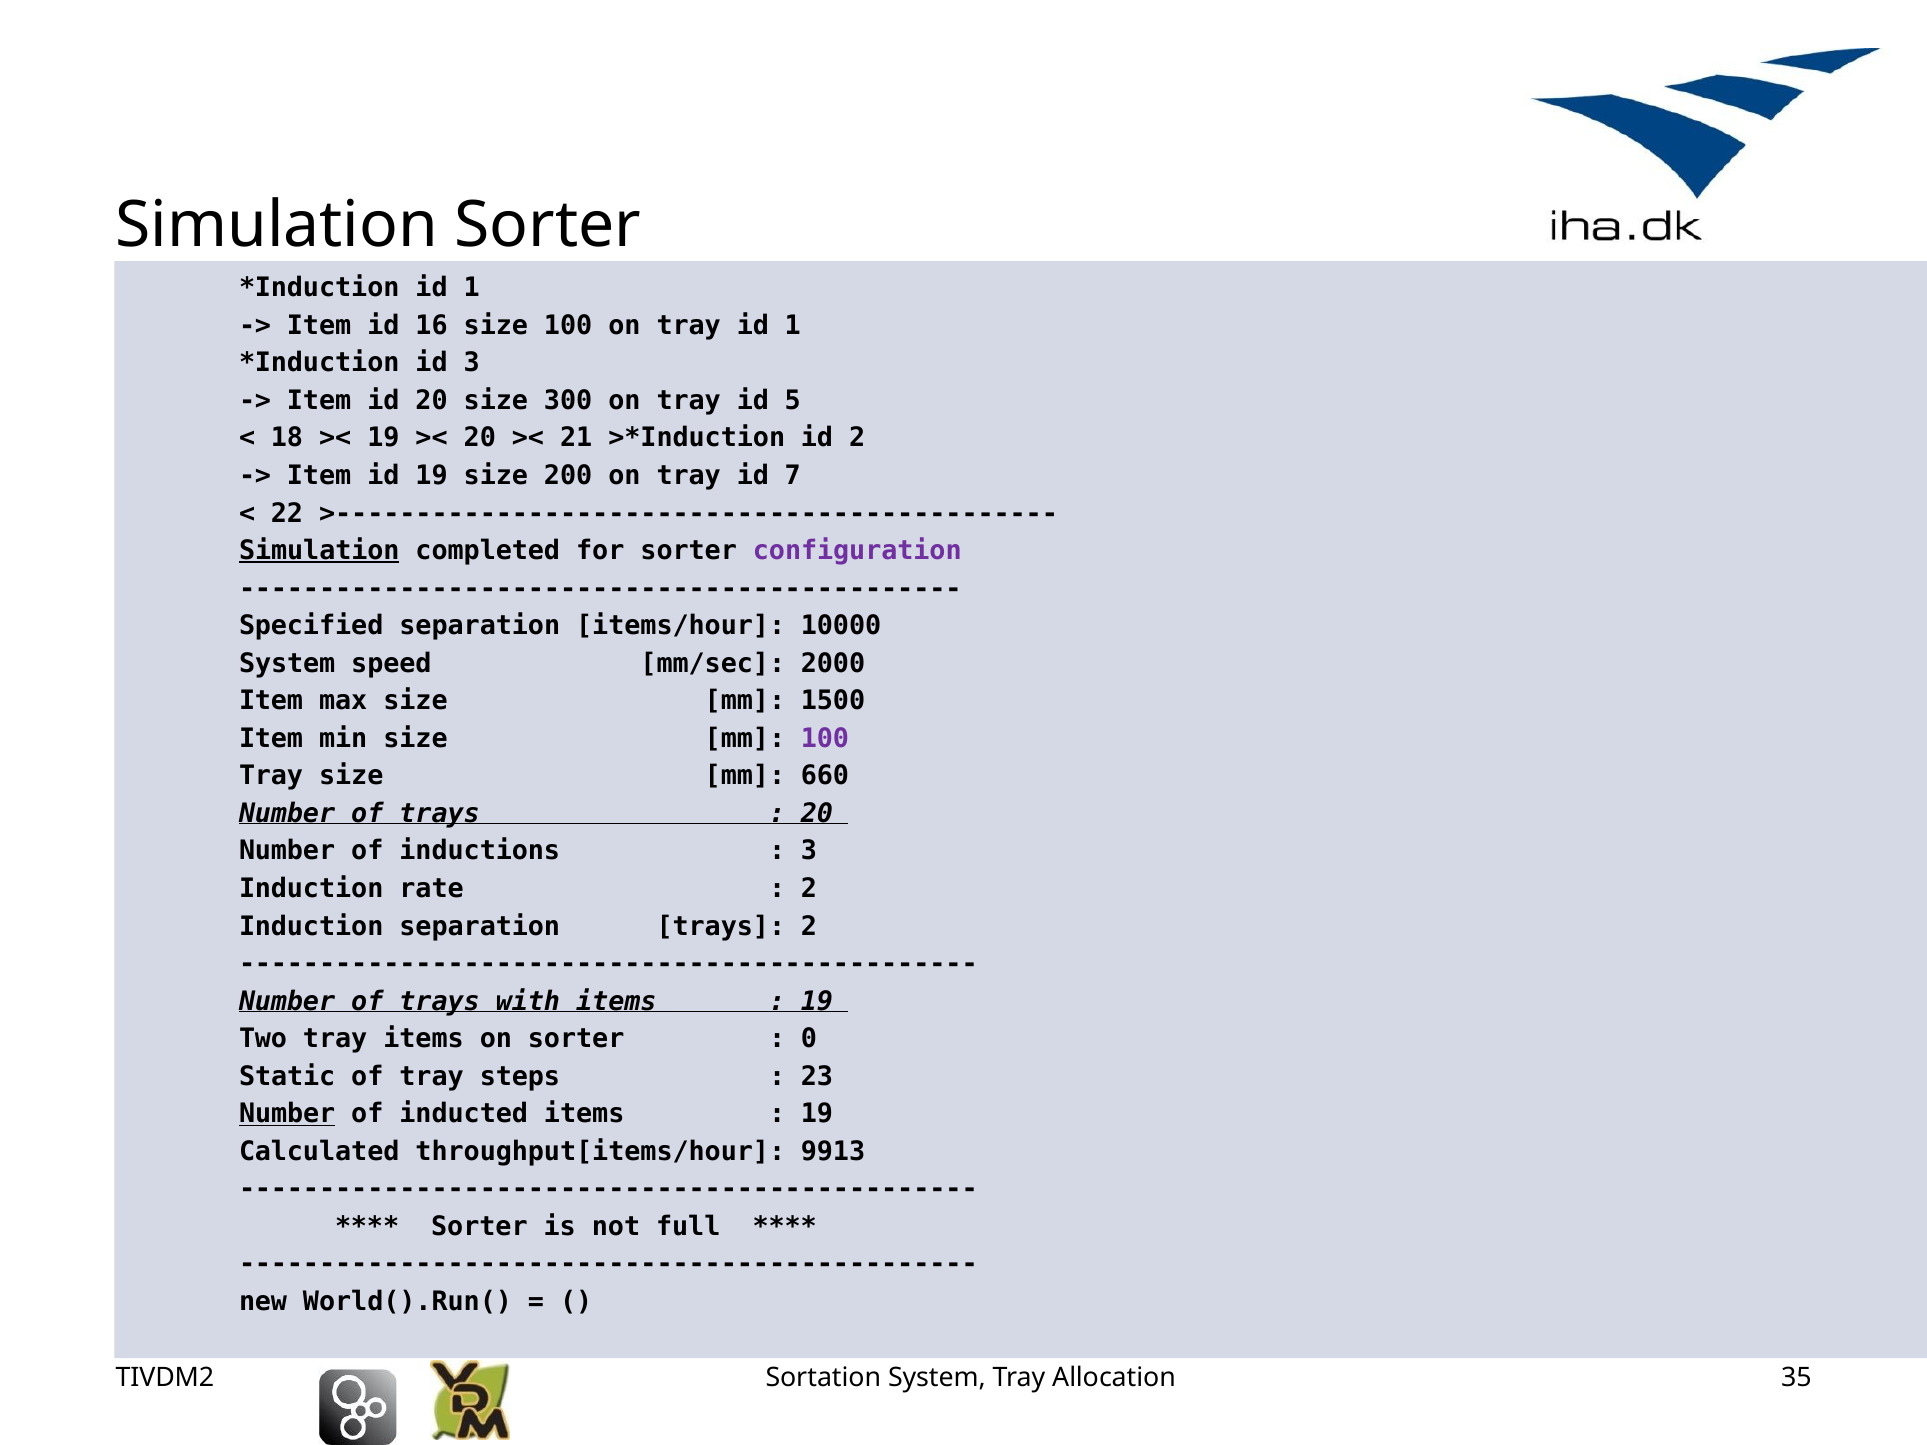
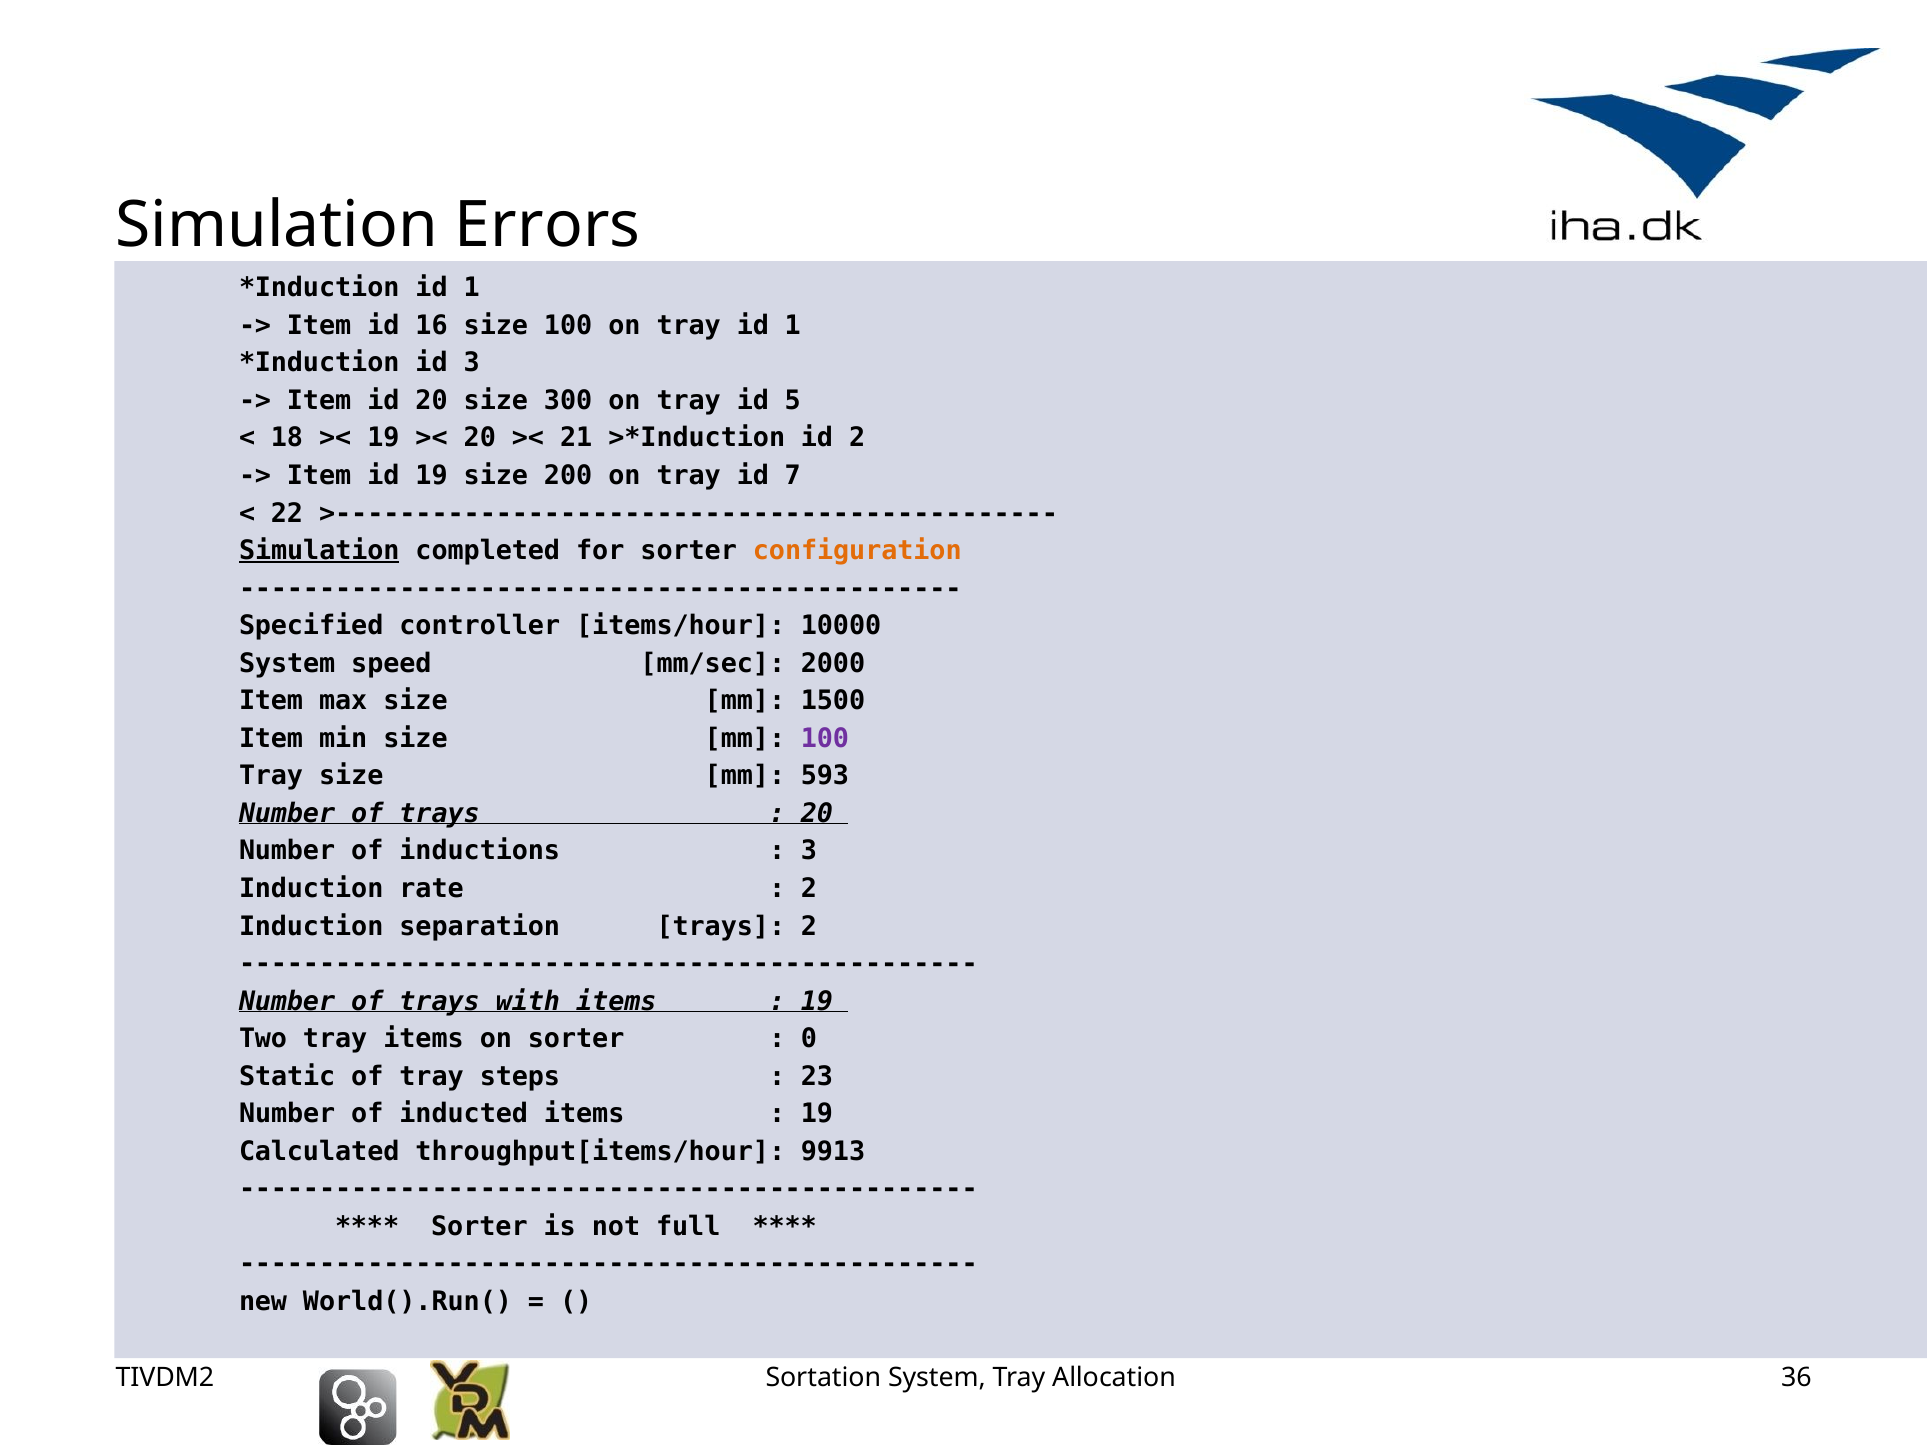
Simulation Sorter: Sorter -> Errors (548, 225)
configuration colour: purple -> orange (857, 551)
Specified separation: separation -> controller (480, 626)
660: 660 -> 593 (825, 776)
Number underline: present -> none (287, 1114)
35: 35 -> 36 (1796, 1378)
